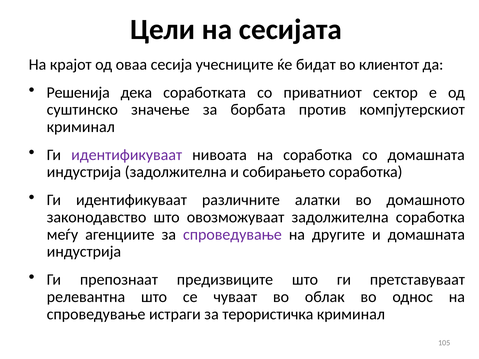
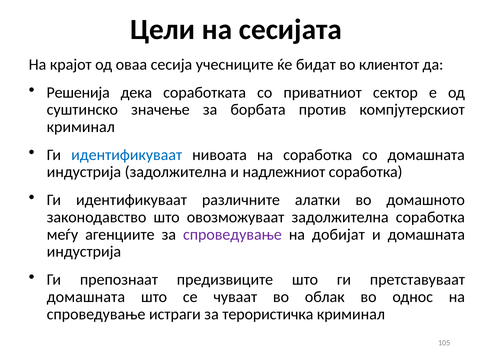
идентификуваат colour: purple -> blue (127, 155)
собирањето: собирањето -> надлежниот (284, 172)
другите: другите -> добијат (338, 235)
релевантна: релевантна -> домашната (86, 297)
